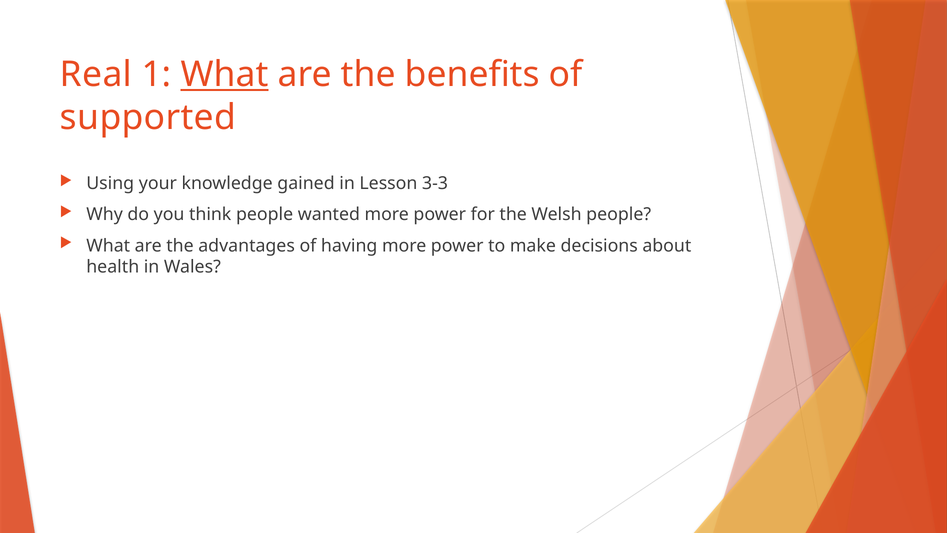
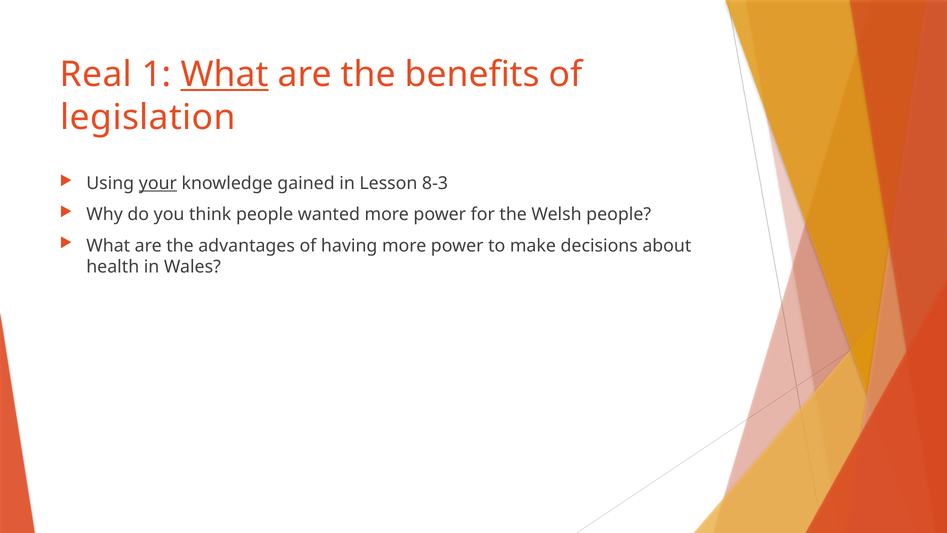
supported: supported -> legislation (148, 117)
your underline: none -> present (158, 183)
3-3: 3-3 -> 8-3 (435, 183)
